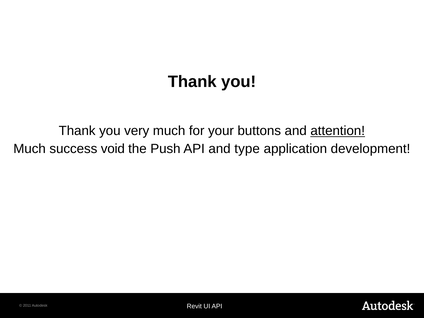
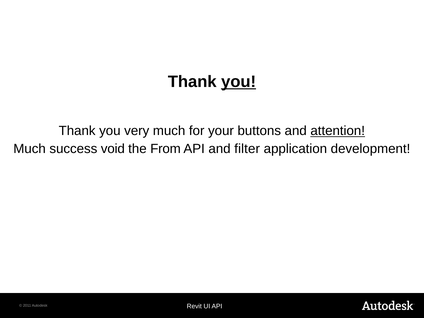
you underline: none -> present (239, 82)
Push: Push -> From (166, 149)
type: type -> filter (247, 149)
